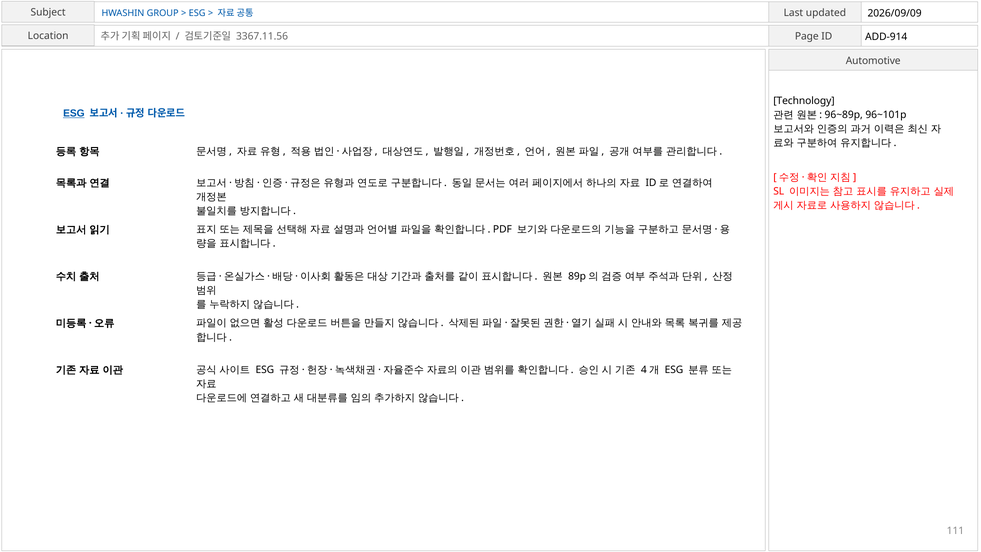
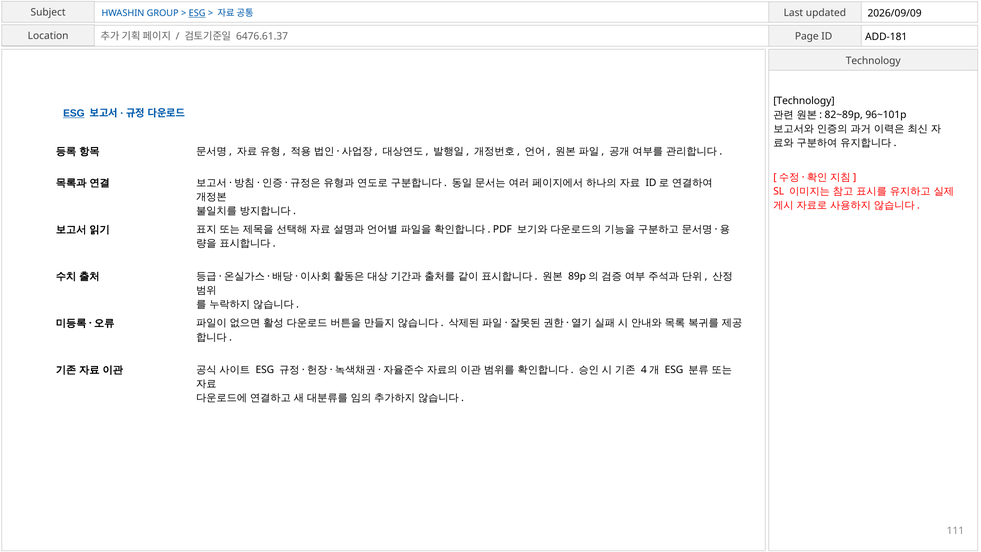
ESG underline: none -> present (197, 13)
3367.11.56: 3367.11.56 -> 6476.61.37 (262, 36)
ADD-914: ADD-914 -> ADD-181 (886, 37)
Automotive: Automotive -> Technology (873, 61)
96~89p: 96~89p -> 82~89p (844, 115)
